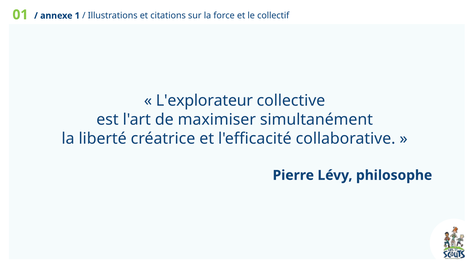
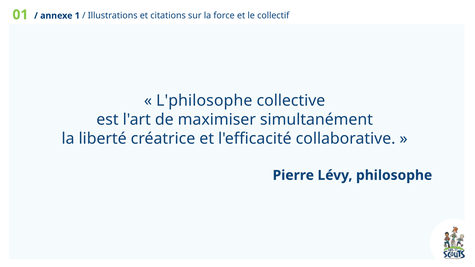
L'explorateur: L'explorateur -> L'philosophe (204, 101)
